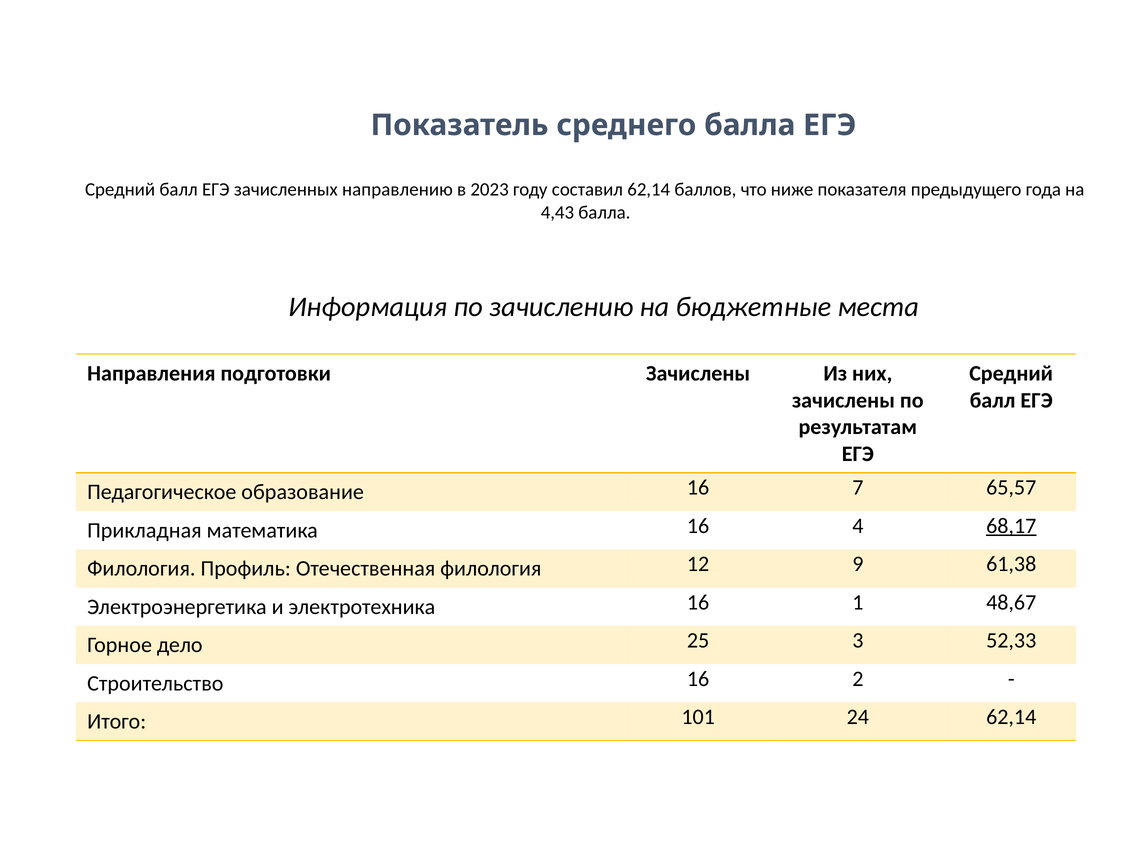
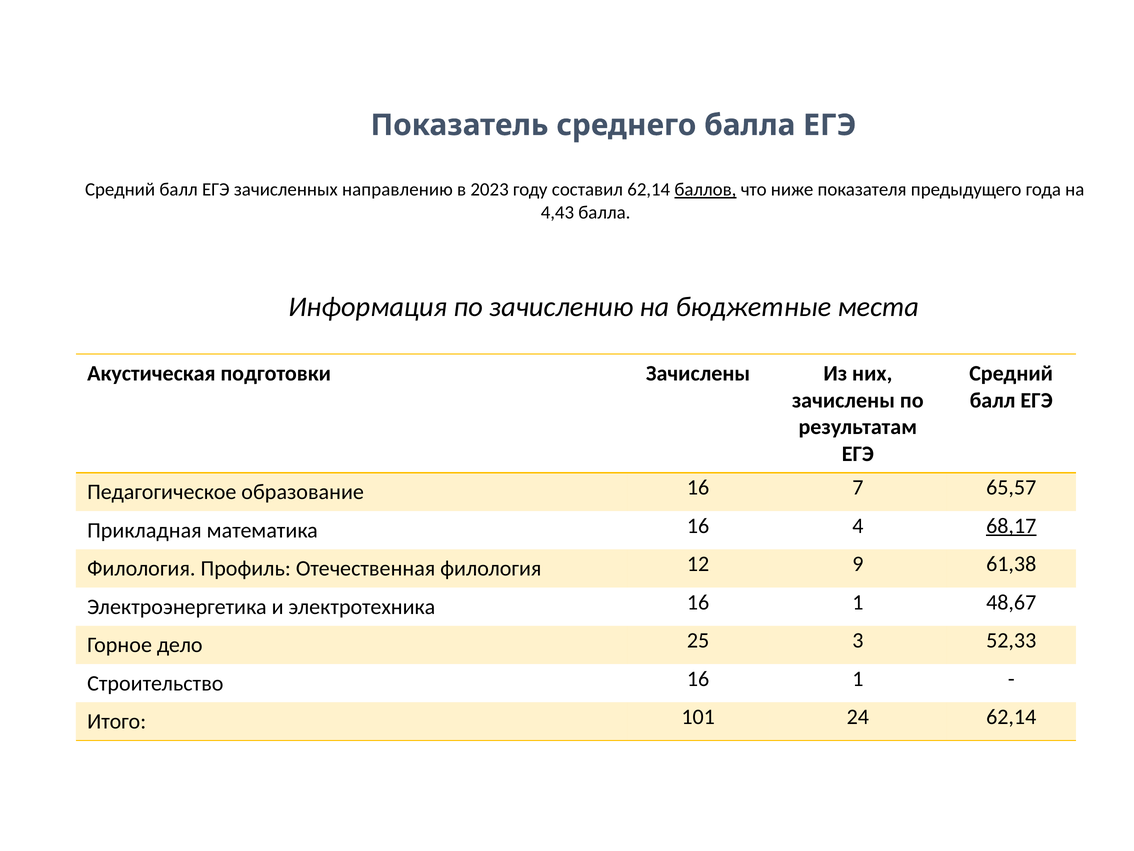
баллов underline: none -> present (705, 190)
Направления: Направления -> Акустическая (151, 373)
Строительство 16 2: 2 -> 1 (858, 678)
